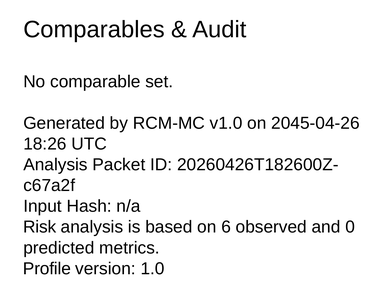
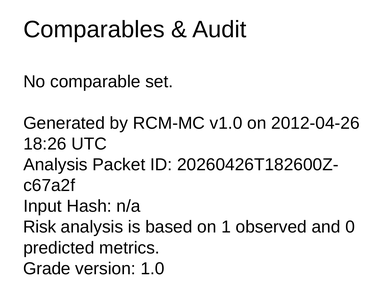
2045-04-26: 2045-04-26 -> 2012-04-26 (315, 123)
6: 6 -> 1 (226, 227)
Profile: Profile -> Grade (47, 268)
